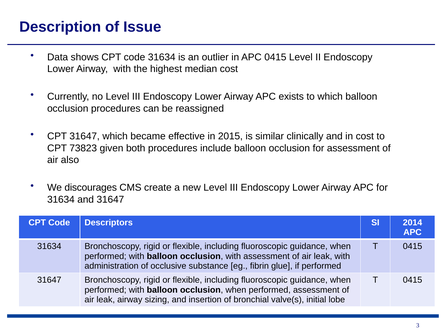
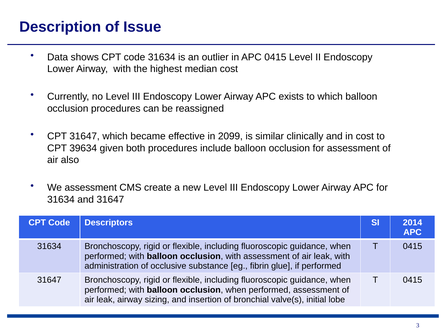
2015: 2015 -> 2099 (230, 136)
73823: 73823 -> 39634 (83, 148)
We discourages: discourages -> assessment (91, 188)
